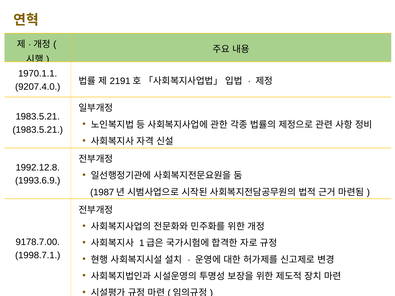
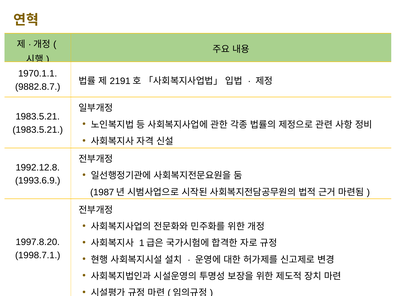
9207.4.0: 9207.4.0 -> 9882.8.7 (38, 87)
9178.7.00: 9178.7.00 -> 1997.8.20 (38, 242)
